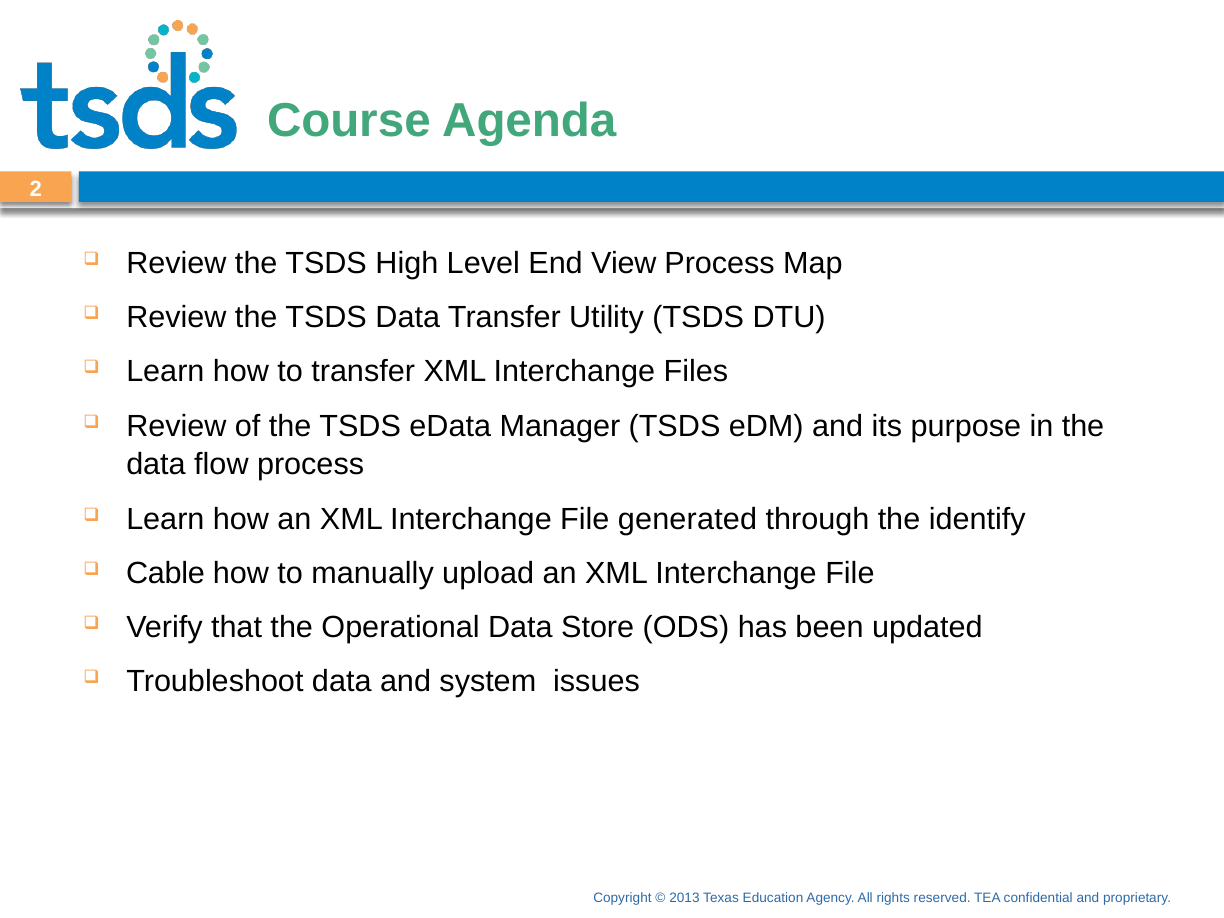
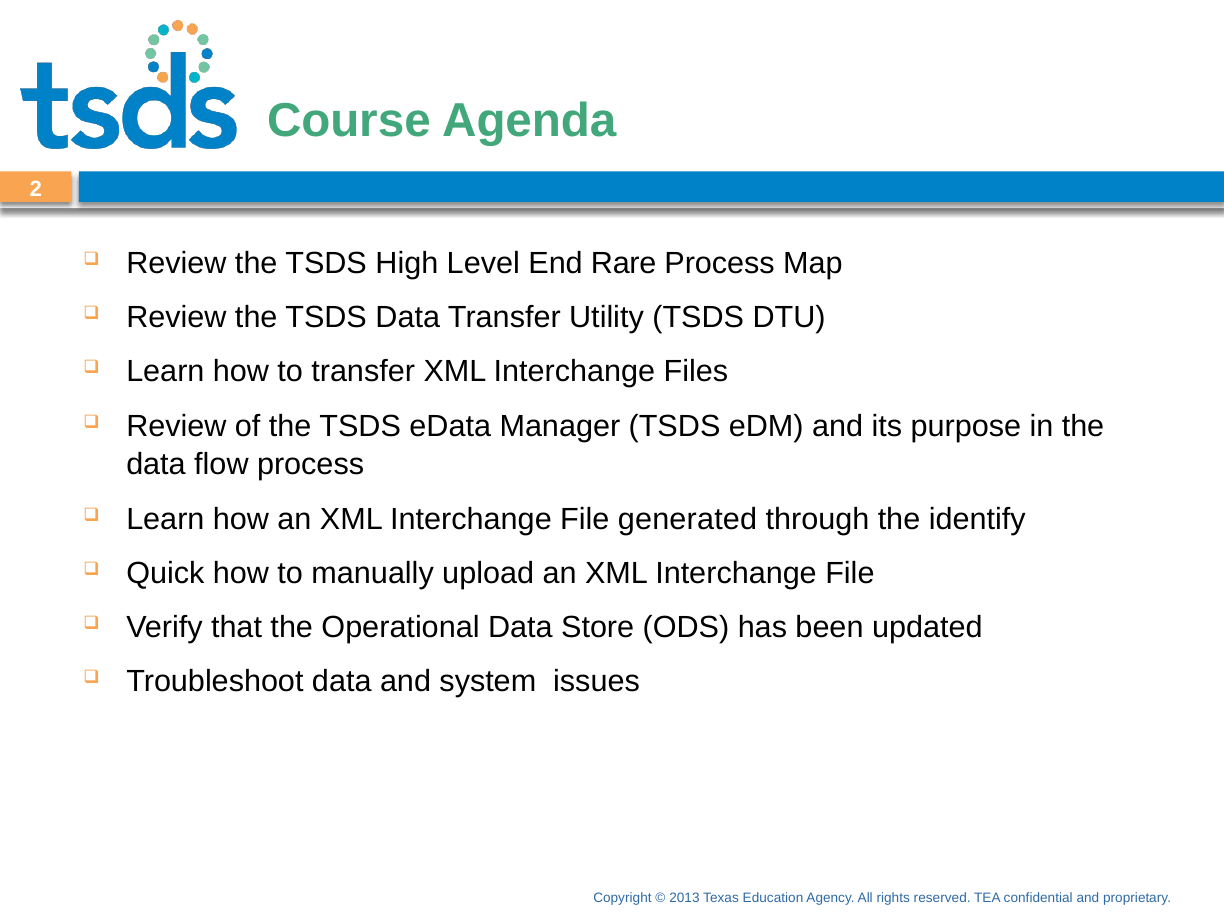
View: View -> Rare (624, 263)
Cable: Cable -> Quick (165, 573)
